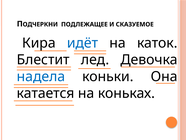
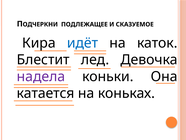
надела colour: blue -> purple (41, 76)
